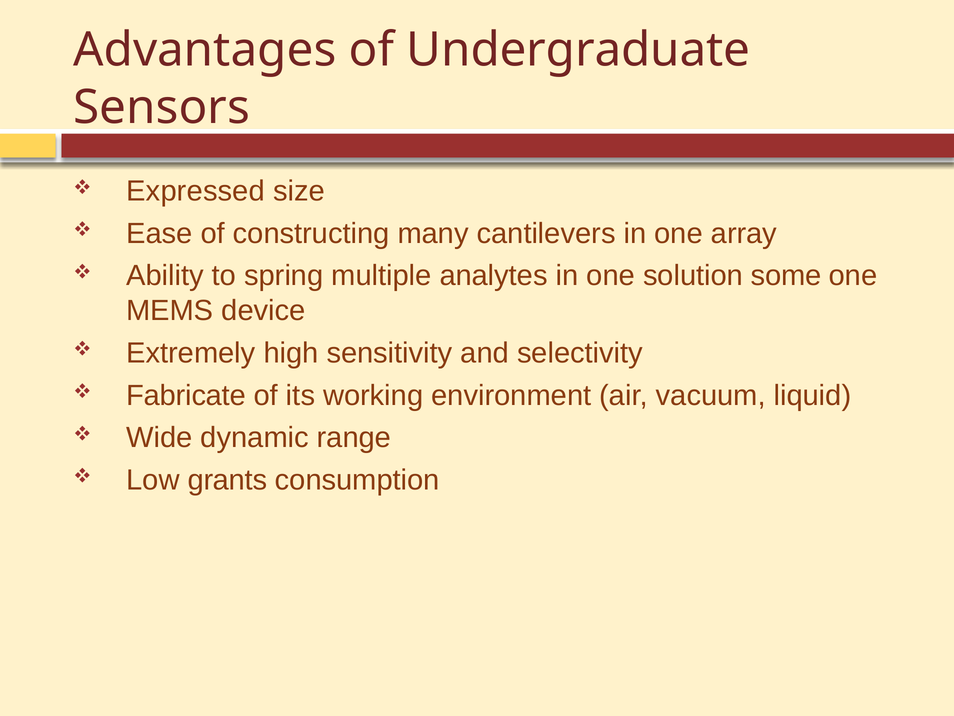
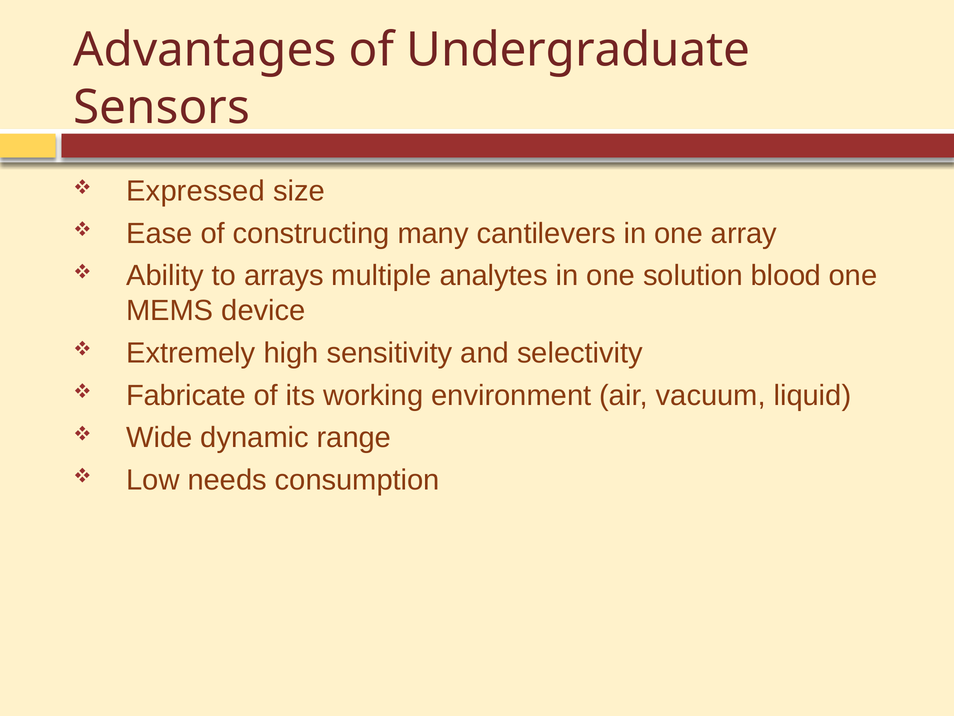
spring: spring -> arrays (284, 276)
some: some -> blood (786, 276)
grants: grants -> needs (227, 480)
